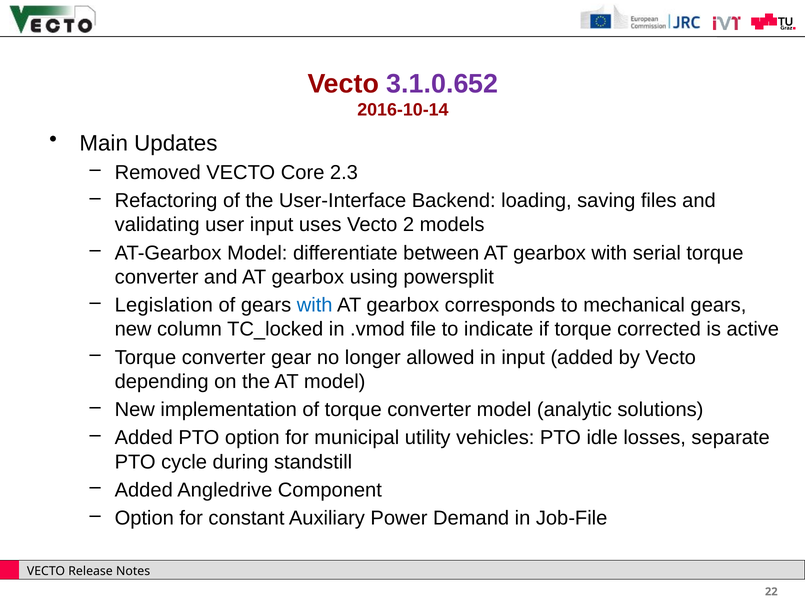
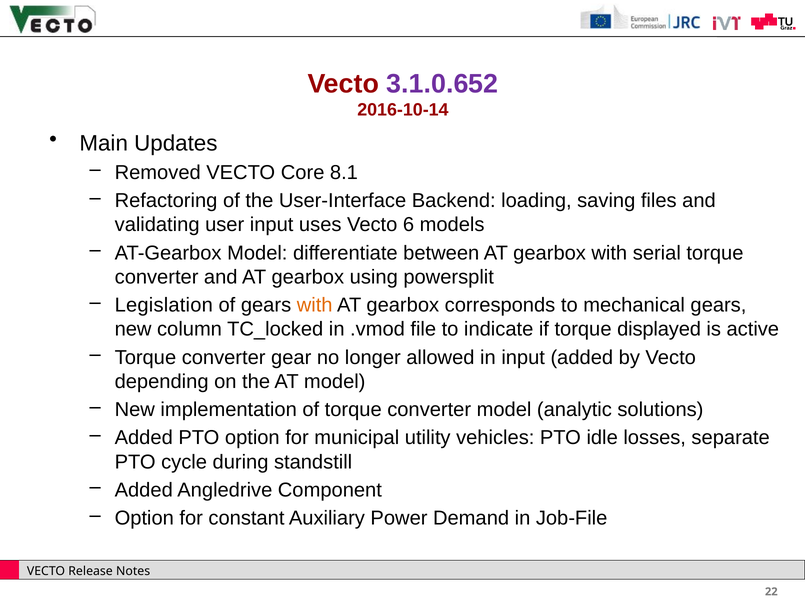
2.3: 2.3 -> 8.1 (344, 173)
2: 2 -> 6 (409, 225)
with colour: blue -> orange (315, 306)
corrected: corrected -> displayed (659, 330)
